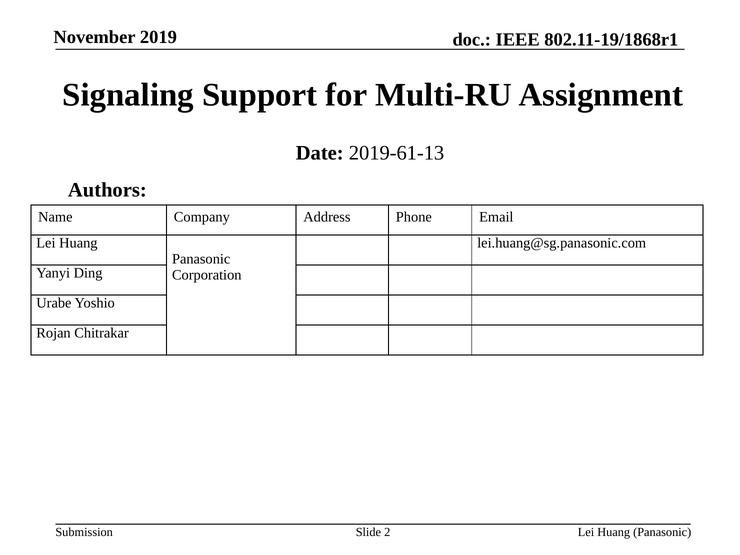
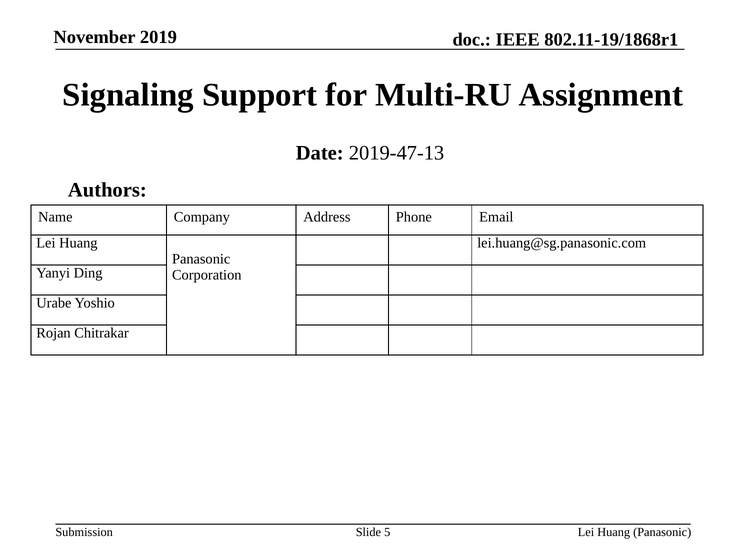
2019-61-13: 2019-61-13 -> 2019-47-13 (397, 153)
2: 2 -> 5 (387, 532)
